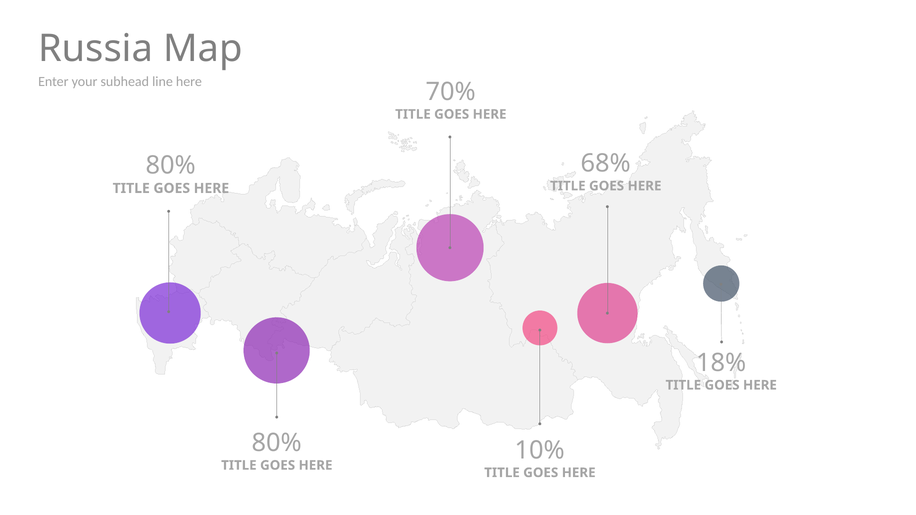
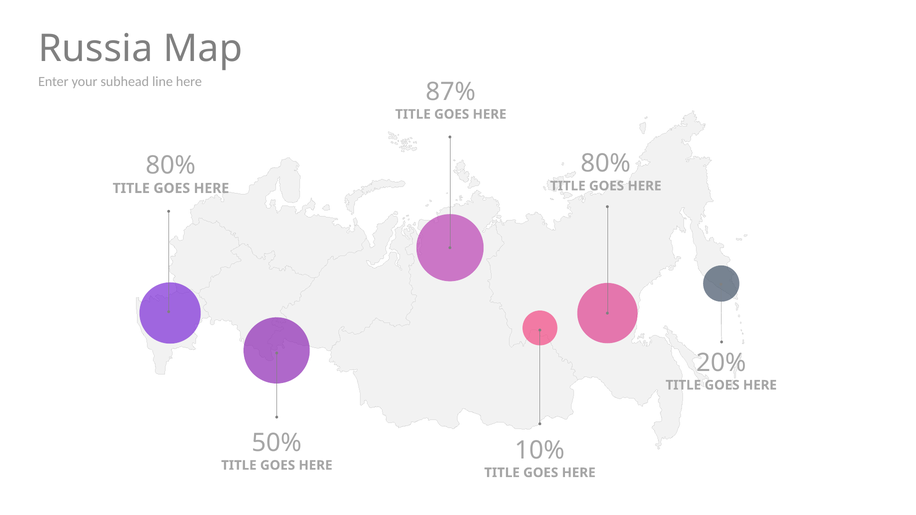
70%: 70% -> 87% (451, 92)
68%: 68% -> 80% (606, 164)
18%: 18% -> 20% (721, 363)
80%: 80% -> 50% (277, 443)
